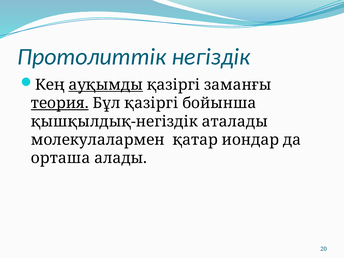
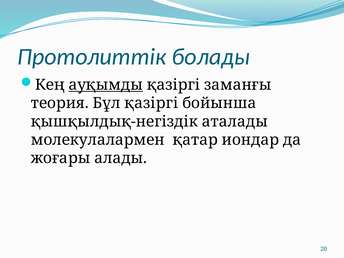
негіздік: негіздік -> болады (211, 57)
теория underline: present -> none (60, 103)
орташа: орташа -> жоғары (61, 158)
